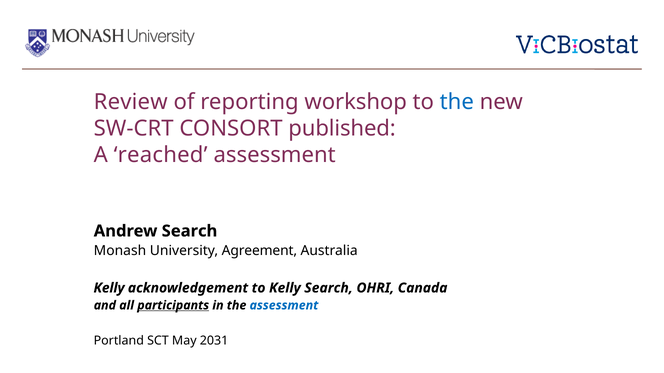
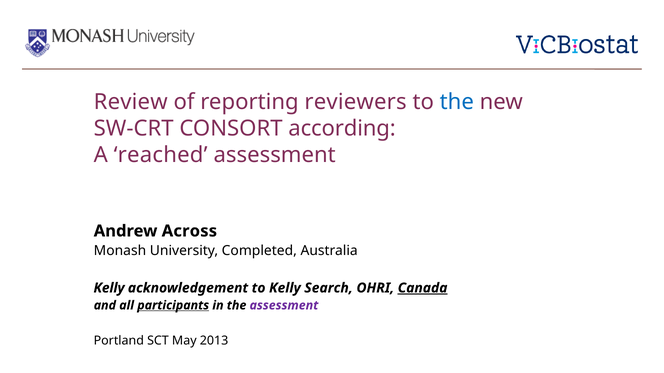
workshop: workshop -> reviewers (356, 102)
published: published -> according (342, 129)
Andrew Search: Search -> Across (189, 231)
Agreement: Agreement -> Completed (259, 251)
Canada underline: none -> present (423, 288)
assessment colour: blue -> purple (284, 306)
2031: 2031 -> 2013 (214, 341)
